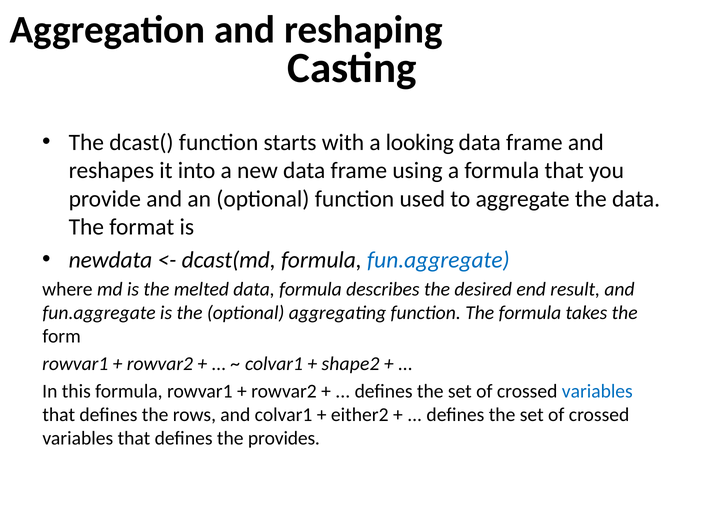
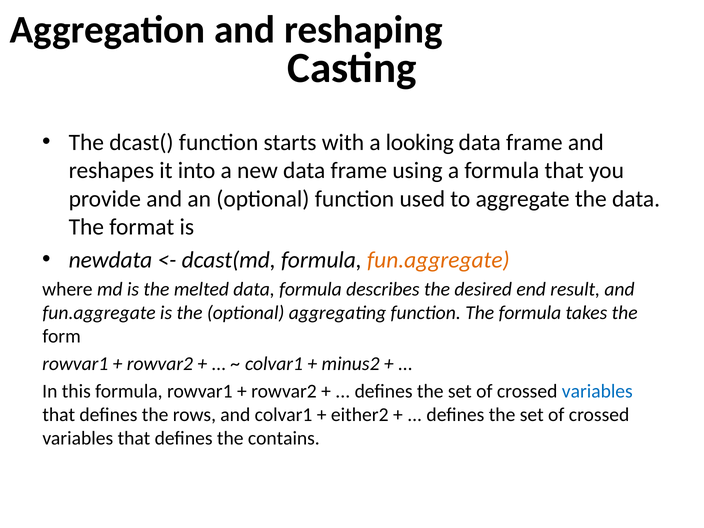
fun.aggregate colour: blue -> orange (438, 260)
shape2: shape2 -> minus2 (351, 364)
provides: provides -> contains (284, 438)
